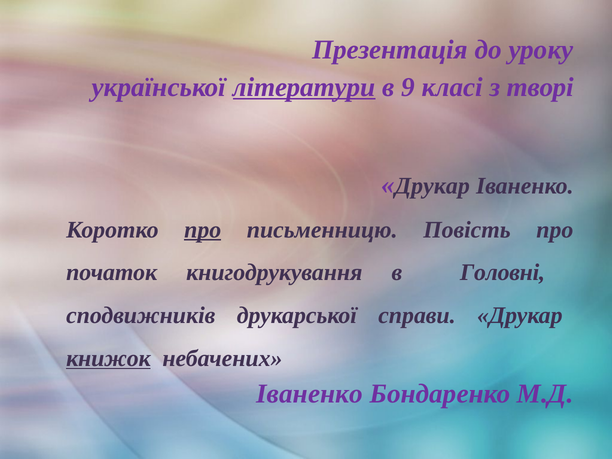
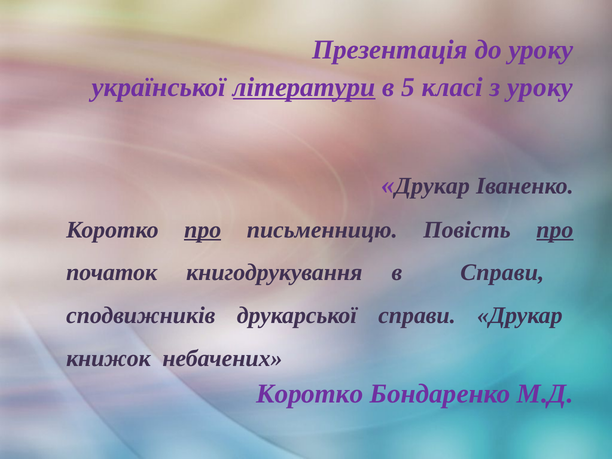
9: 9 -> 5 (408, 87)
з творі: творі -> уроку (540, 87)
про underline: none -> present (555, 230)
в Головні: Головні -> Справи (502, 273)
книжок underline: present -> none (108, 358)
Іваненко: Іваненко -> Коротко (310, 394)
